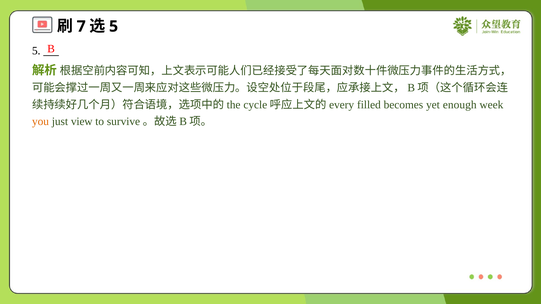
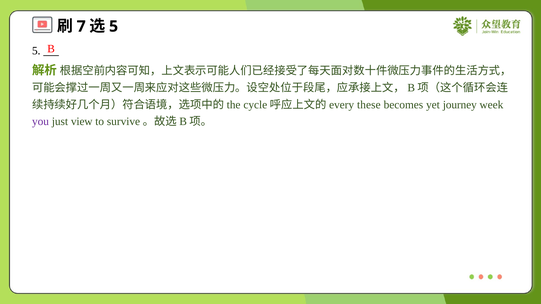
filled: filled -> these (369, 105)
enough: enough -> journey (460, 105)
you colour: orange -> purple (41, 122)
